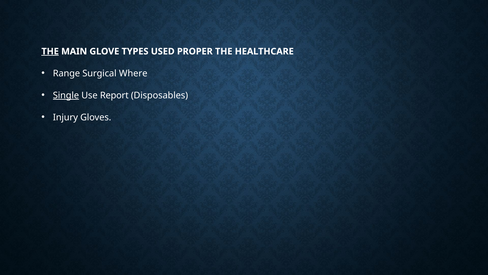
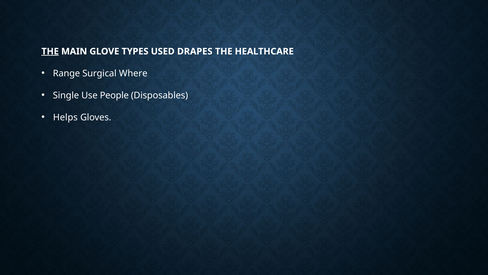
PROPER: PROPER -> DRAPES (195, 51)
Single underline: present -> none (66, 95)
Report: Report -> People (114, 95)
Injury: Injury -> Helps (65, 117)
